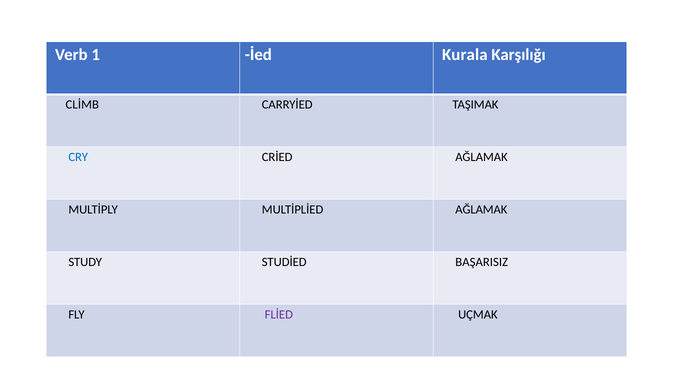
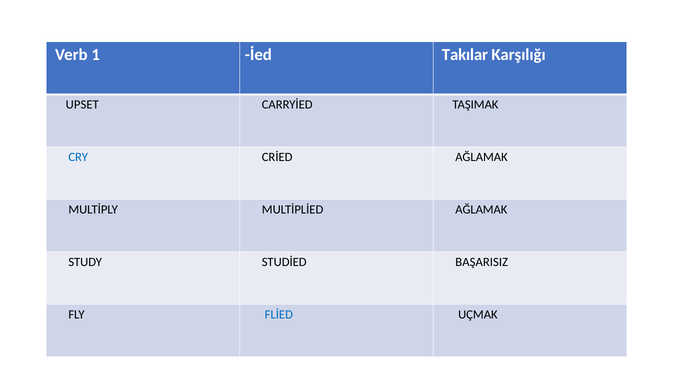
Kurala: Kurala -> Takılar (465, 55)
CLİMB: CLİMB -> UPSET (82, 105)
FLİED colour: purple -> blue (279, 315)
